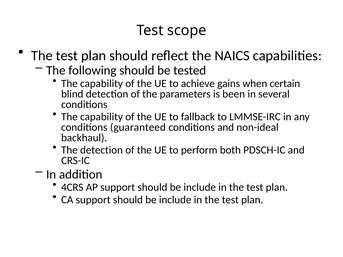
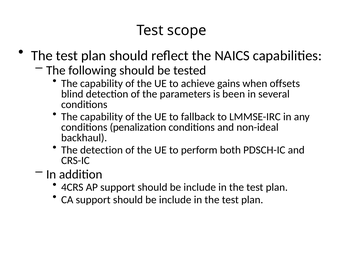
certain: certain -> offsets (285, 84)
guaranteed: guaranteed -> penalization (138, 127)
